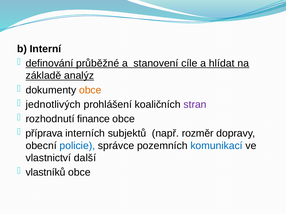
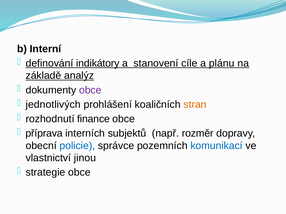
průběžné: průběžné -> indikátory (98, 63)
hlídat: hlídat -> plánu (222, 63)
obce colour: orange -> purple (90, 90)
stran colour: purple -> orange (195, 105)
další: další -> jinou (85, 158)
vlastníků: vlastníků -> strategie (46, 173)
